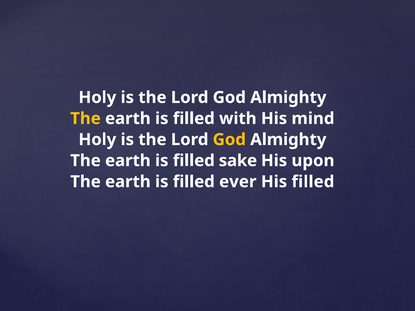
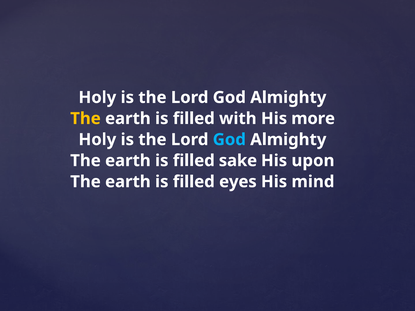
mind: mind -> more (313, 119)
God colour: yellow -> light blue (229, 140)
ever: ever -> eyes (238, 182)
His filled: filled -> mind (313, 182)
